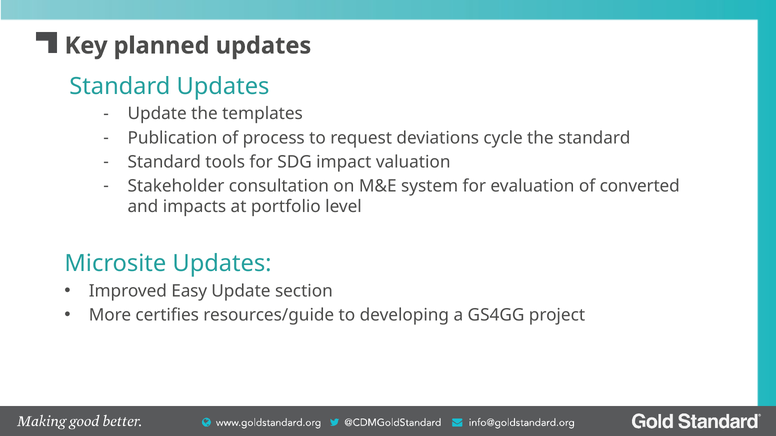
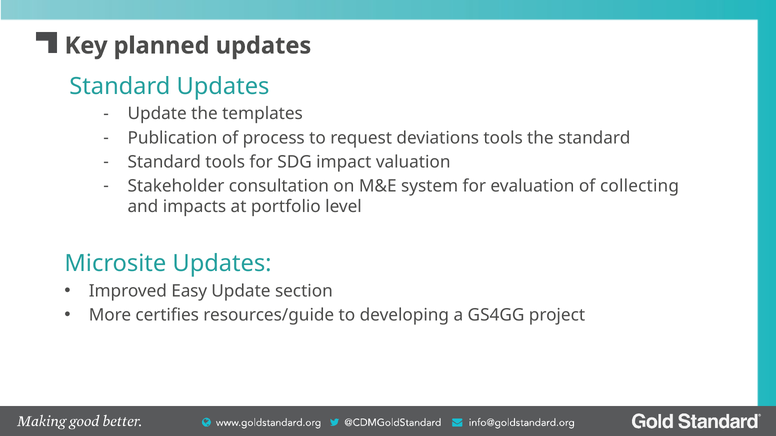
deviations cycle: cycle -> tools (503, 138)
converted: converted -> collecting (640, 186)
